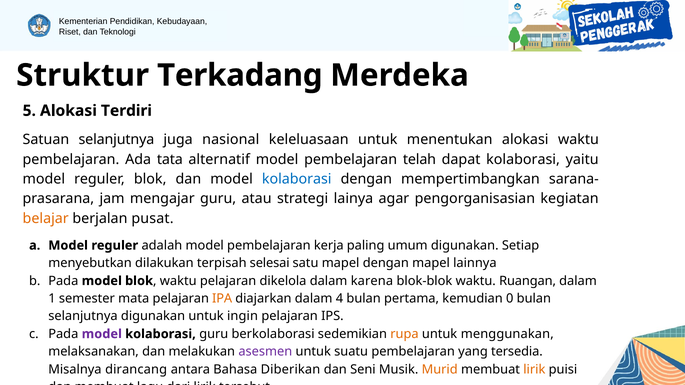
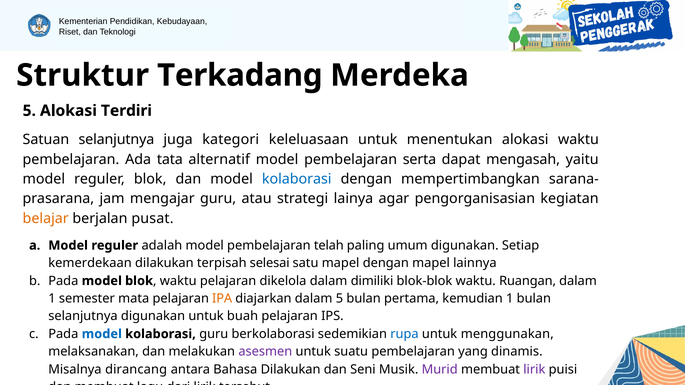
nasional: nasional -> kategori (231, 140)
telah: telah -> serta (419, 159)
dapat kolaborasi: kolaborasi -> mengasah (523, 159)
kerja: kerja -> telah (329, 246)
menyebutkan: menyebutkan -> kemerdekaan (90, 263)
karena: karena -> dimiliki (372, 281)
dalam 4: 4 -> 5 (340, 299)
kemudian 0: 0 -> 1 (510, 299)
ingin: ingin -> buah (243, 316)
model colour: purple -> blue (102, 334)
rupa colour: orange -> blue (404, 334)
tersedia: tersedia -> dinamis (517, 352)
Bahasa Diberikan: Diberikan -> Dilakukan (291, 370)
Murid colour: orange -> purple (440, 370)
lirik colour: orange -> purple (534, 370)
